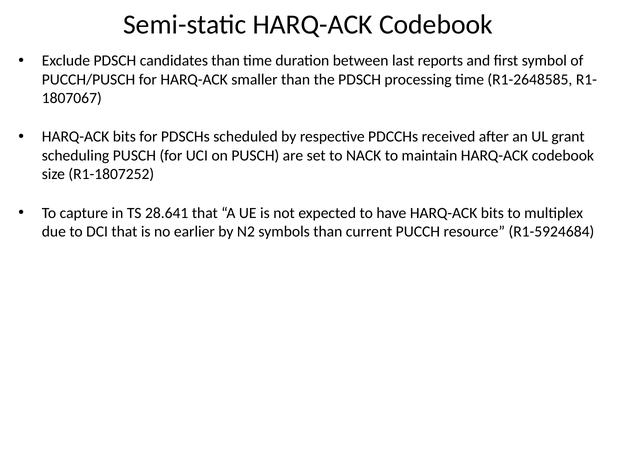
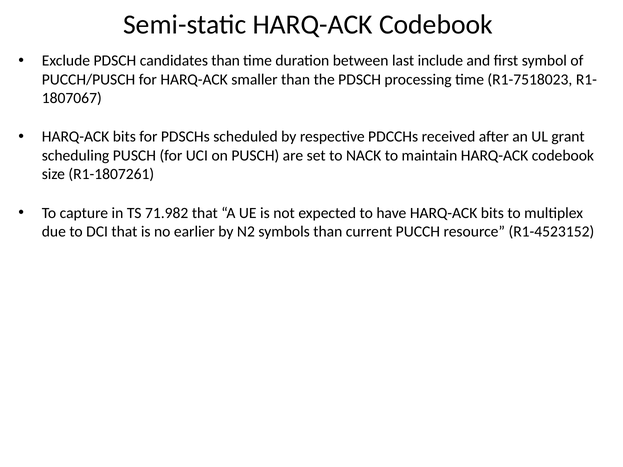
reports: reports -> include (440, 61)
R1-2648585: R1-2648585 -> R1-7518023 (530, 79)
R1-1807252: R1-1807252 -> R1-1807261 (111, 174)
28.641: 28.641 -> 71.982 (167, 213)
R1-5924684: R1-5924684 -> R1-4523152 (551, 232)
